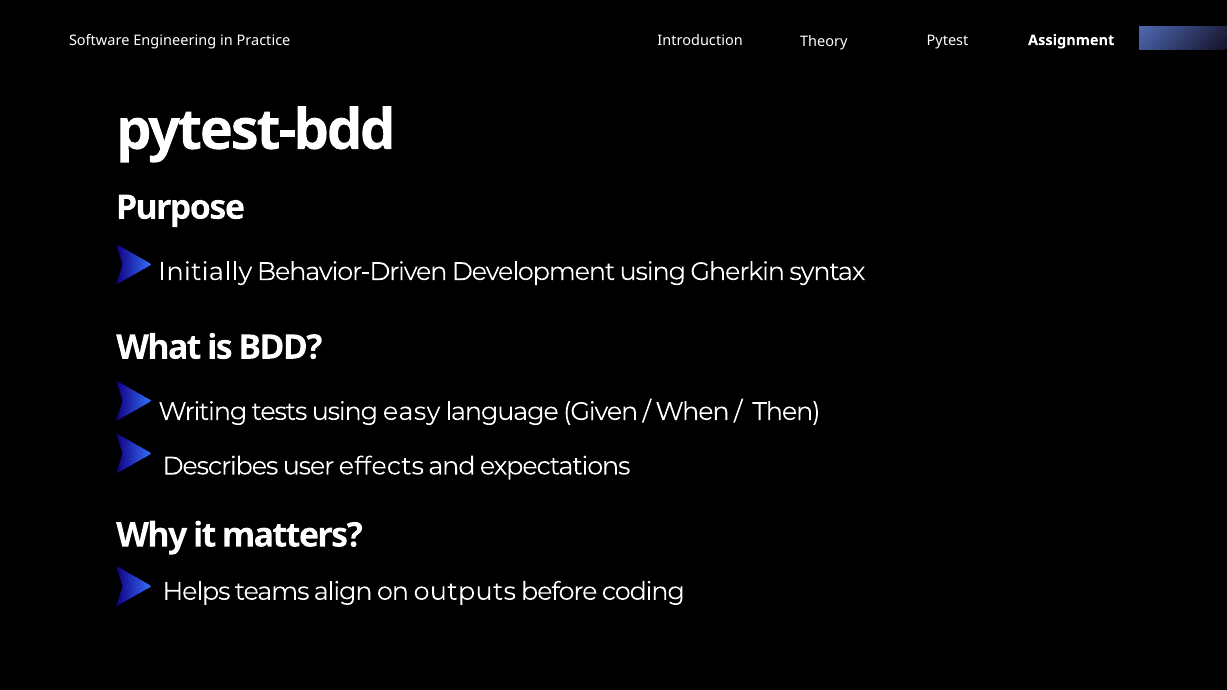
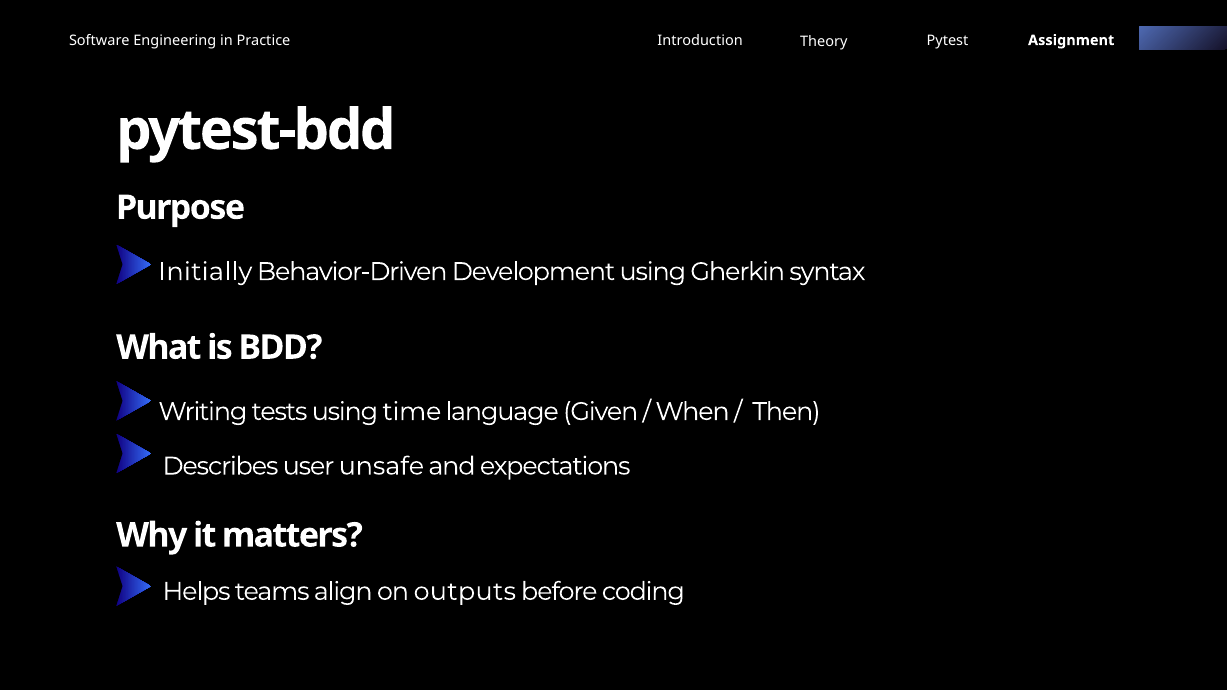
easy: easy -> time (412, 412)
effects: effects -> unsafe (381, 466)
